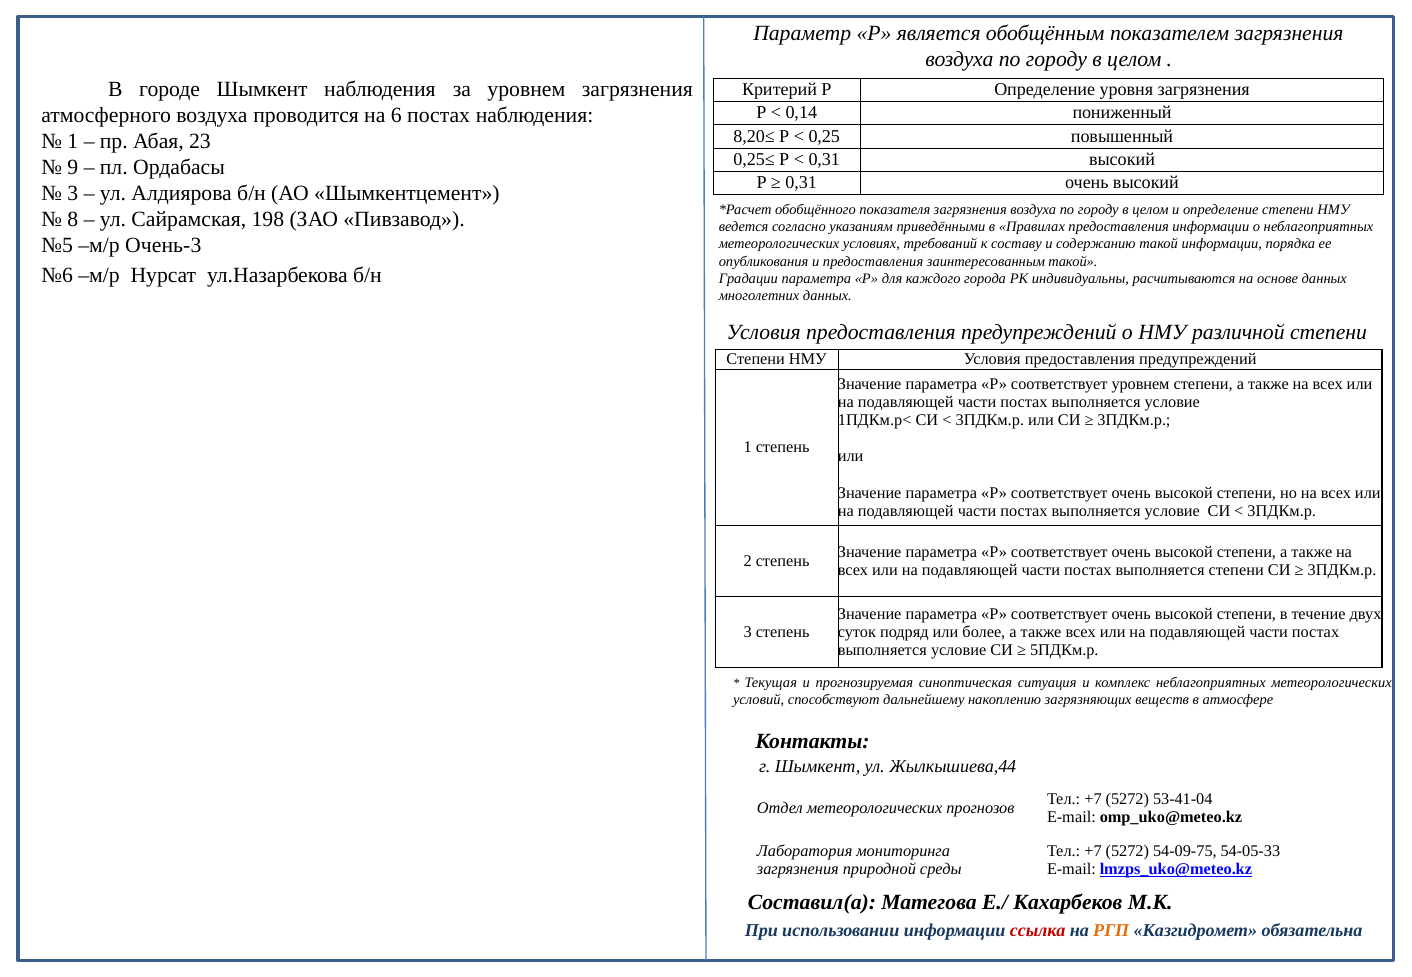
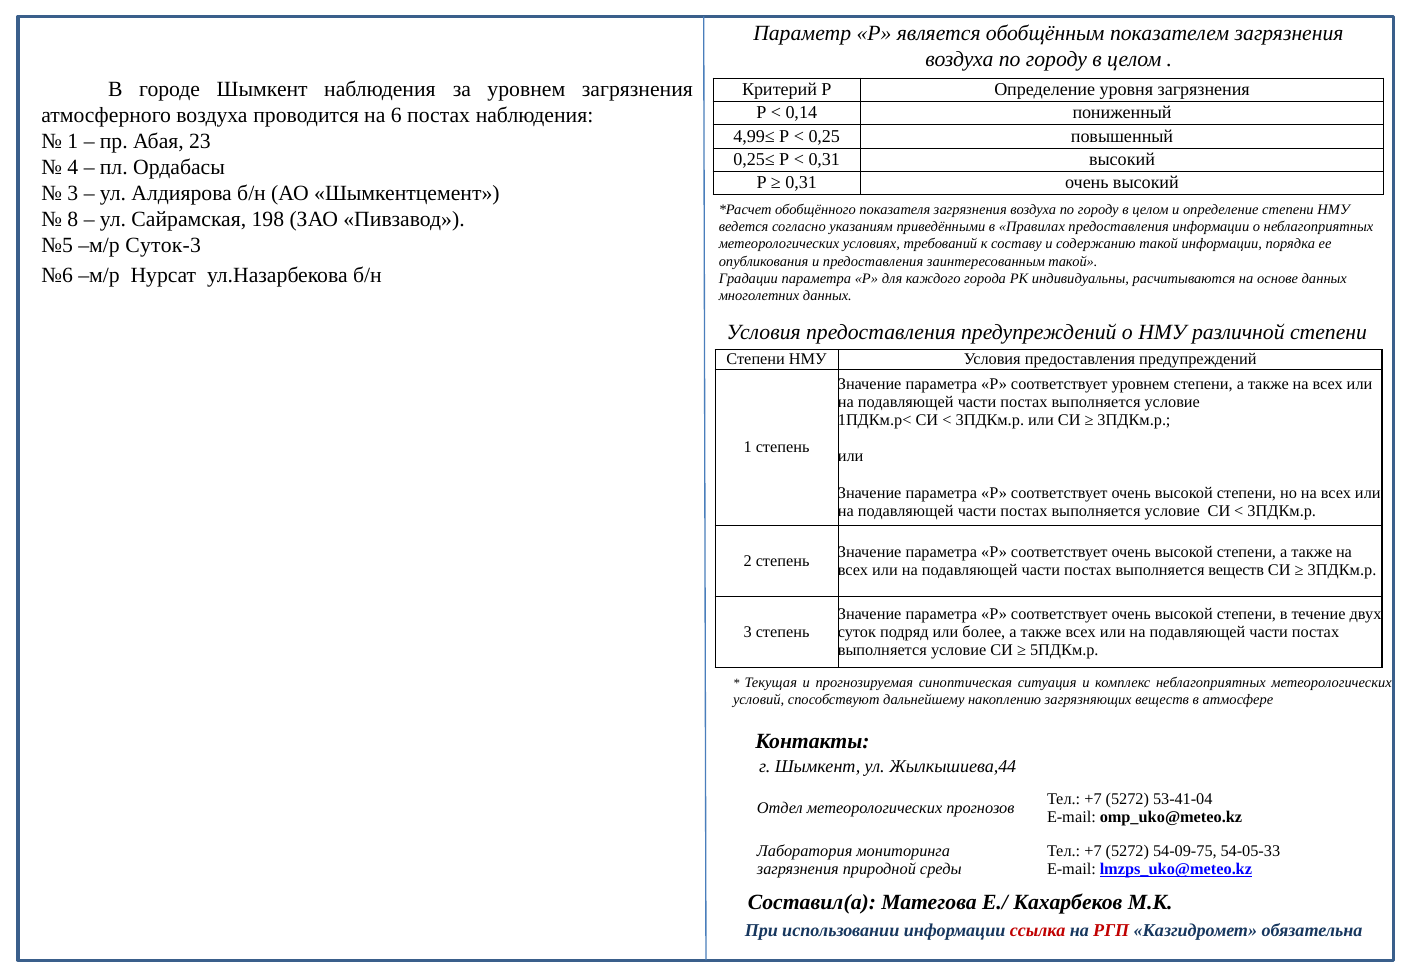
8,20≤: 8,20≤ -> 4,99≤ (754, 136)
9: 9 -> 4 (73, 167)
Очень-3: Очень-3 -> Суток-3 (163, 245)
выполняется степени: степени -> веществ (1236, 571)
РГП colour: orange -> red (1111, 931)
